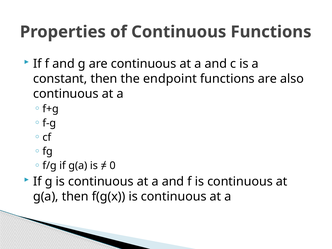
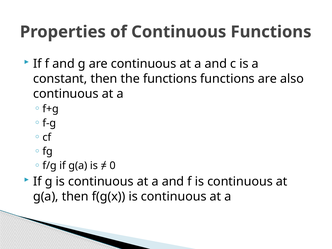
the endpoint: endpoint -> functions (170, 79)
